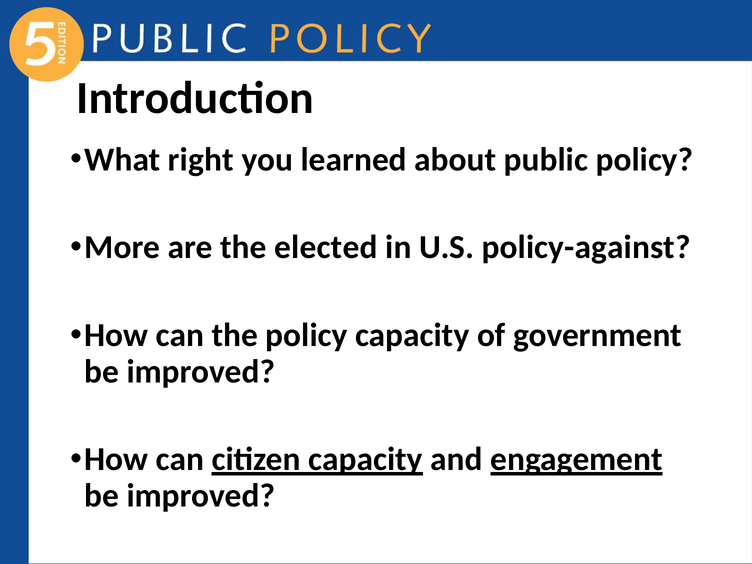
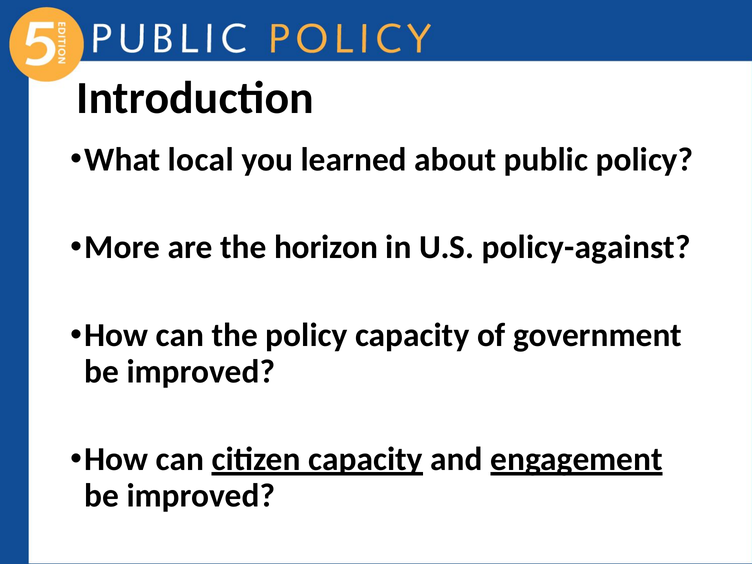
right: right -> local (201, 160)
elected: elected -> horizon (326, 247)
